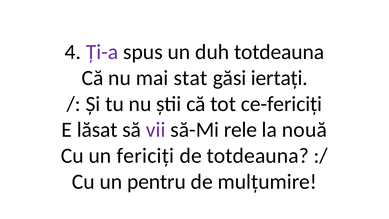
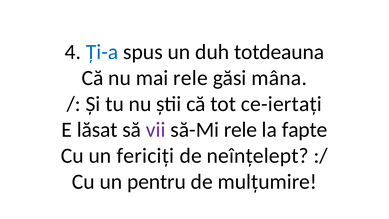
Ți-a colour: purple -> blue (102, 52)
mai stat: stat -> rele (190, 78)
iertați: iertați -> mâna (279, 78)
ce-fericiți: ce-fericiți -> ce-iertați (281, 104)
nouă: nouă -> fapte (305, 130)
de totdeauna: totdeauna -> neînțelept (258, 156)
